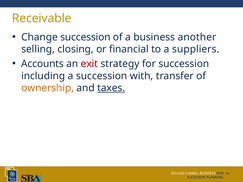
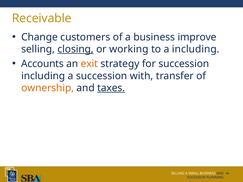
Change succession: succession -> customers (85, 37)
another: another -> improve (197, 37)
closing underline: none -> present (76, 49)
financial: financial -> working (129, 49)
a suppliers: suppliers -> including (196, 49)
exit colour: red -> orange (89, 64)
